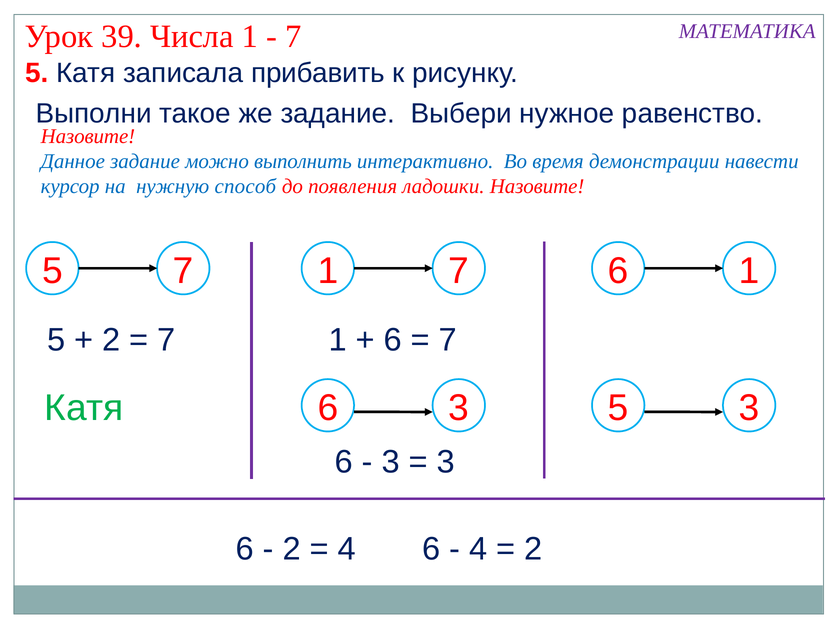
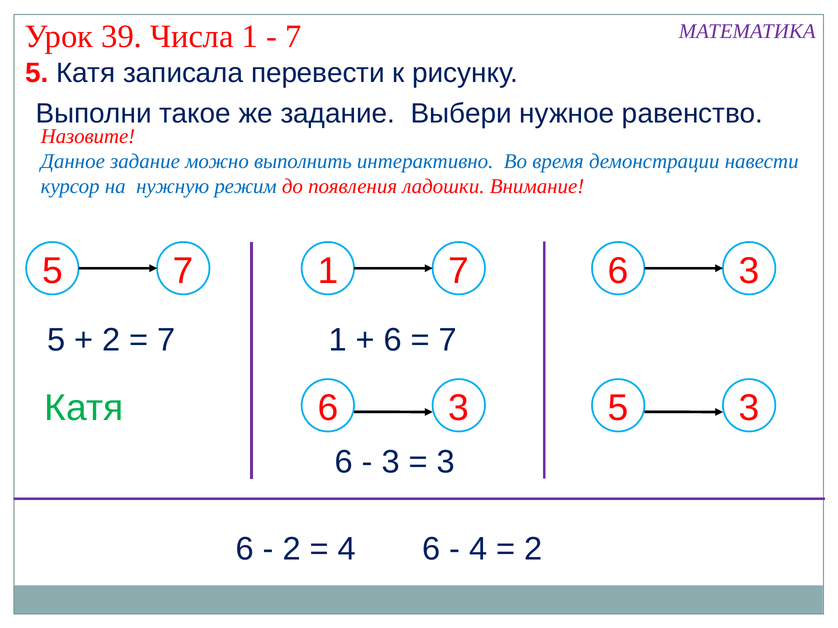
прибавить: прибавить -> перевести (318, 73)
способ: способ -> режим (246, 186)
ладошки Назовите: Назовите -> Внимание (537, 186)
1: 1 -> 3 (749, 271)
